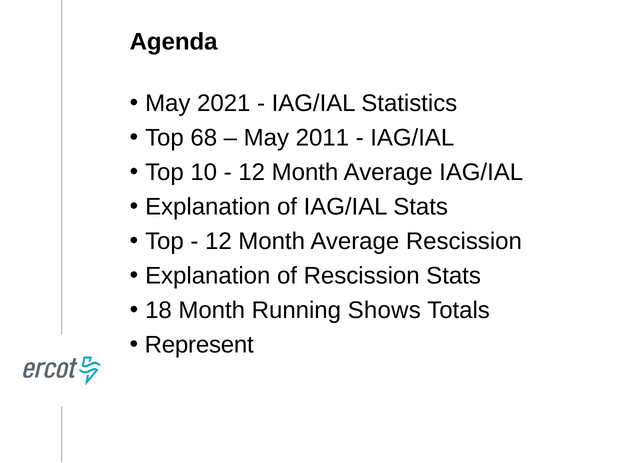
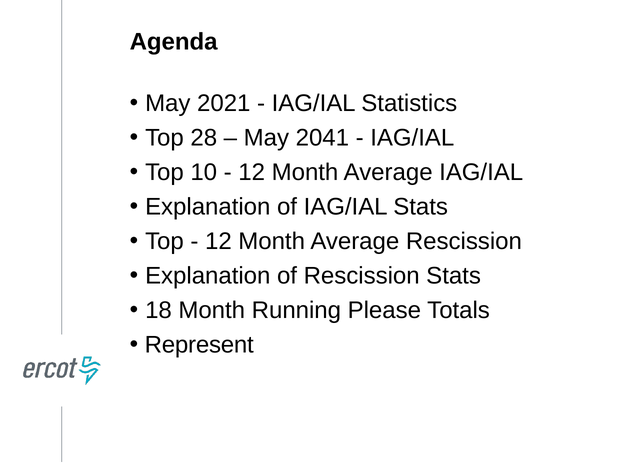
68: 68 -> 28 (204, 138)
2011: 2011 -> 2041 (322, 138)
Shows: Shows -> Please (384, 311)
